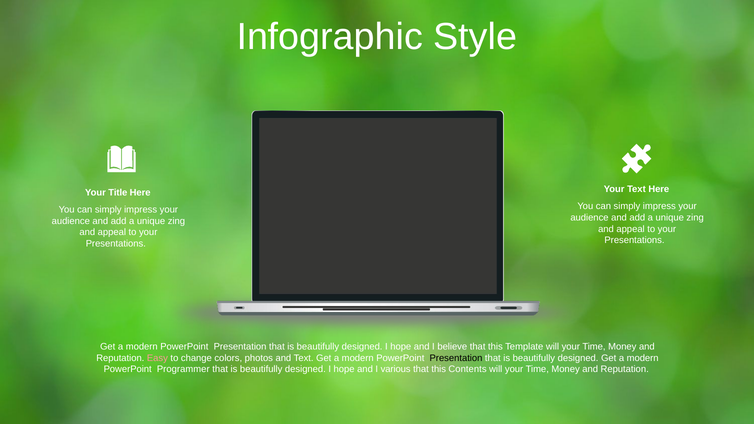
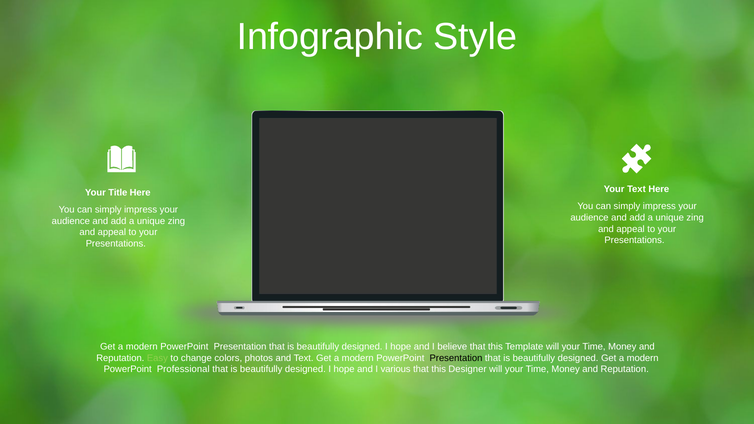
Easy colour: pink -> light green (157, 358)
Programmer: Programmer -> Professional (183, 369)
Contents: Contents -> Designer (468, 369)
